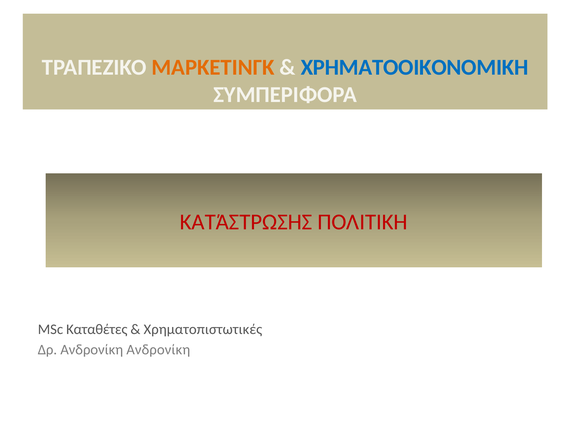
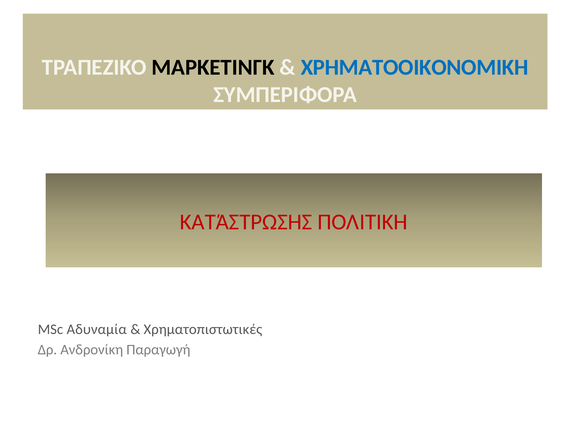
ΜΑΡΚΕΤΙΝΓΚ colour: orange -> black (213, 67)
Καταθέτες: Καταθέτες -> Αδυναμία (97, 329)
Ανδρονίκη Ανδρονίκη: Ανδρονίκη -> Παραγωγή (158, 350)
